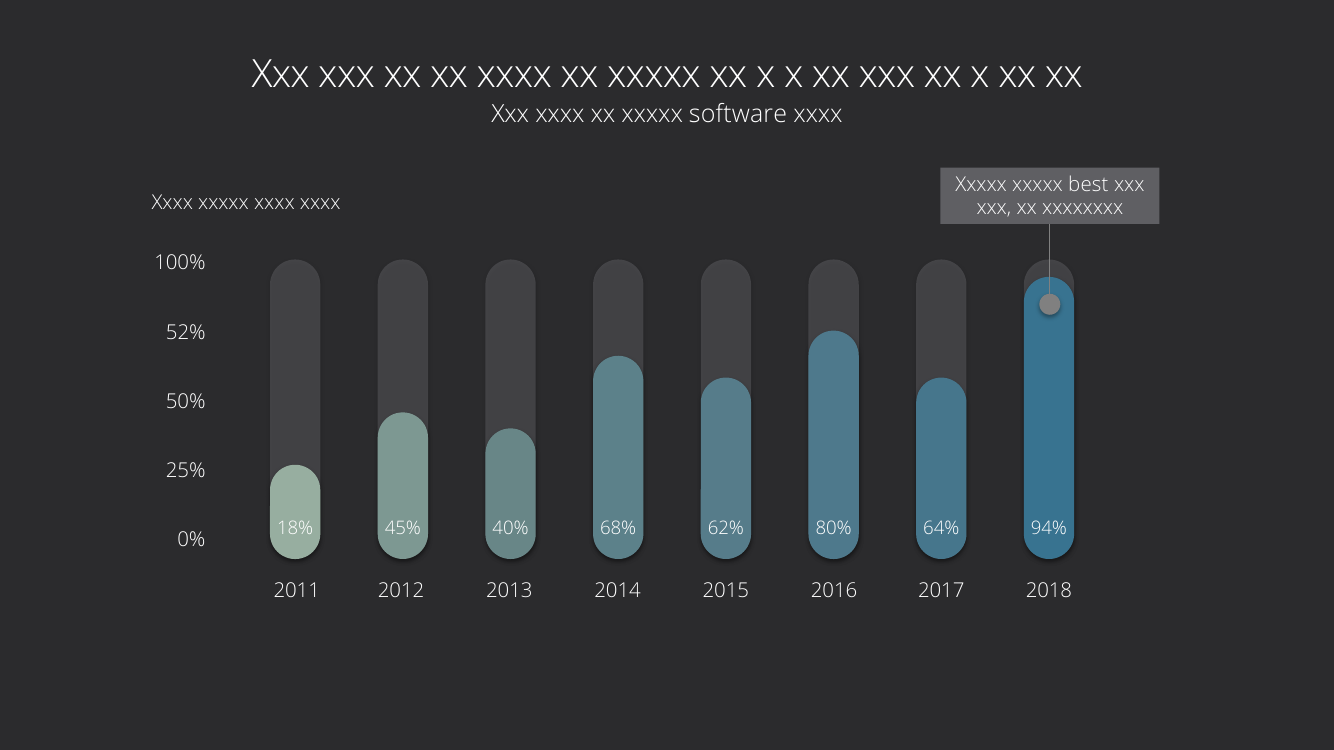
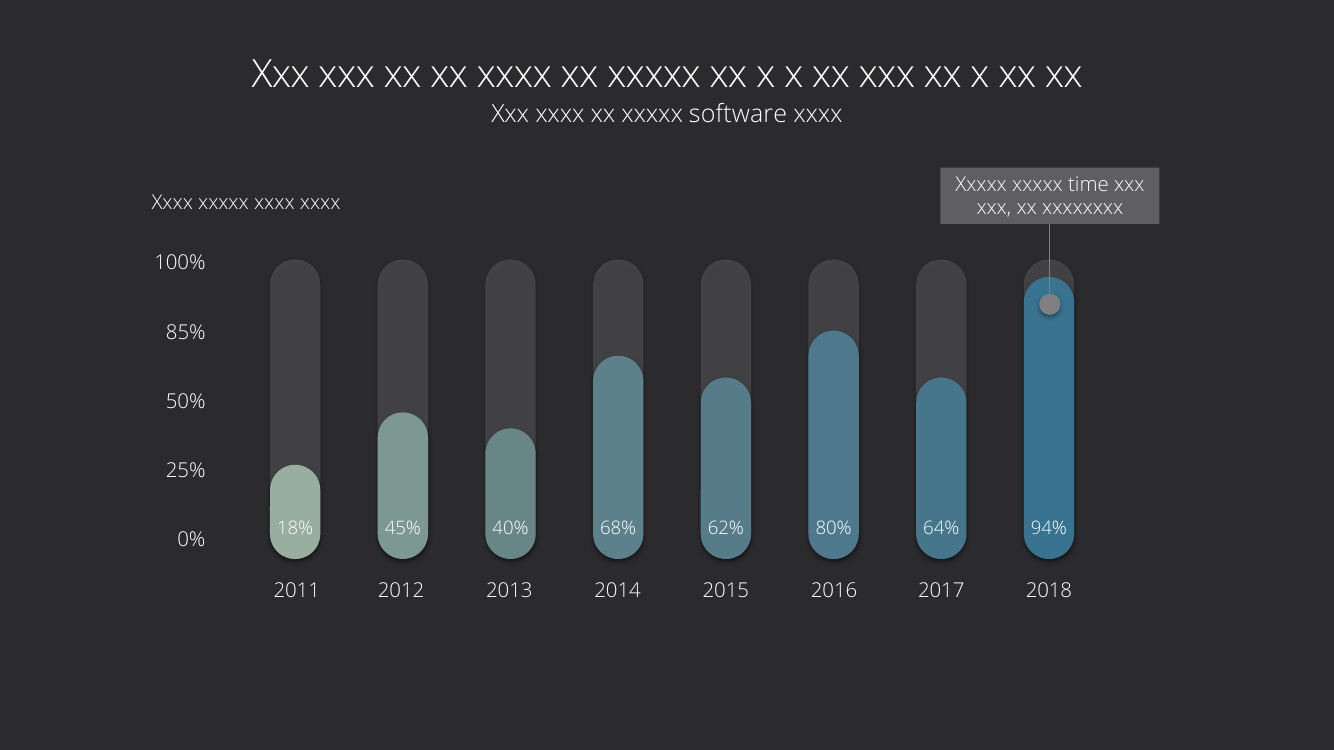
best: best -> time (1088, 184)
52%: 52% -> 85% (186, 332)
